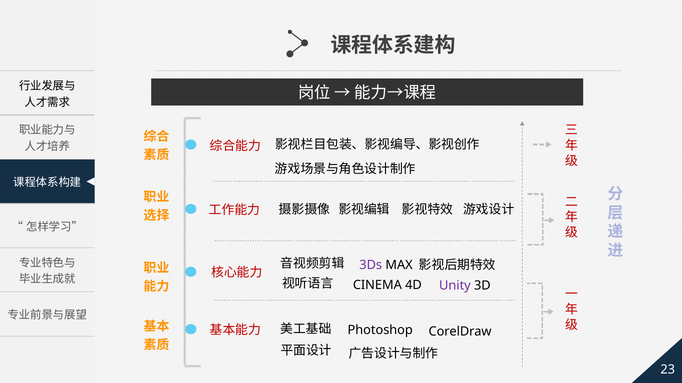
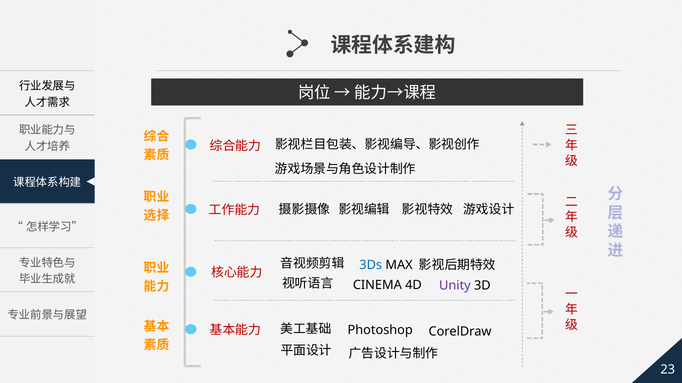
3Ds colour: purple -> blue (371, 265)
